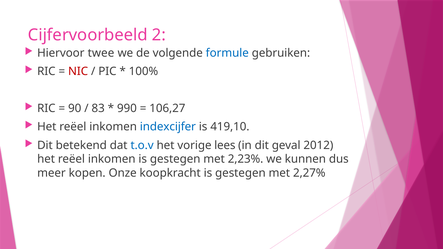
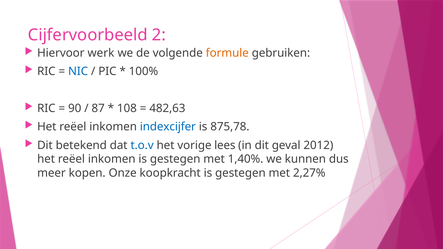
twee: twee -> werk (101, 53)
formule colour: blue -> orange (227, 53)
NIC colour: red -> blue (78, 72)
83: 83 -> 87 (98, 108)
990: 990 -> 108 (127, 108)
106,27: 106,27 -> 482,63 (167, 108)
419,10: 419,10 -> 875,78 (230, 127)
2,23%: 2,23% -> 1,40% (246, 159)
